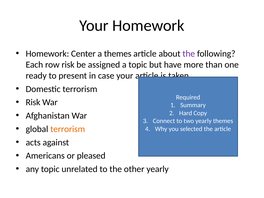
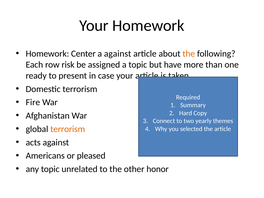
a themes: themes -> against (118, 54)
the colour: purple -> orange (189, 54)
Risk: Risk -> Fire (33, 102)
other yearly: yearly -> honor (158, 169)
